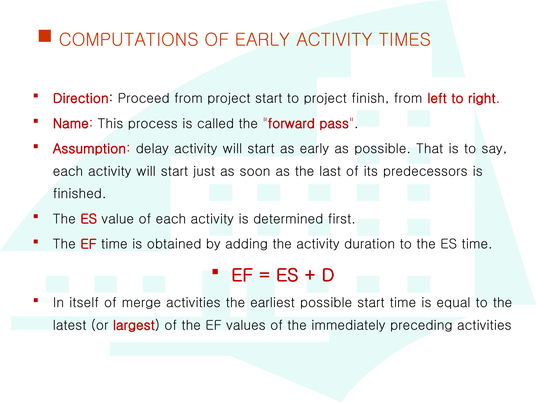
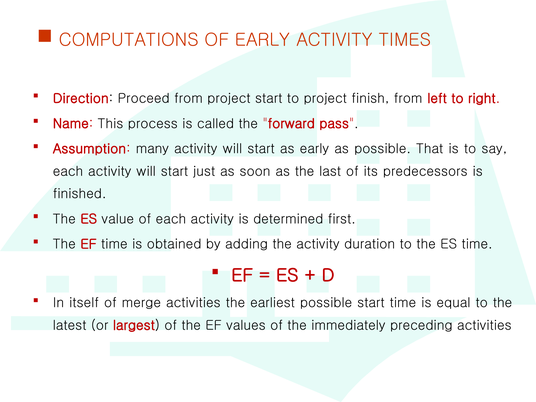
delay: delay -> many (152, 149)
